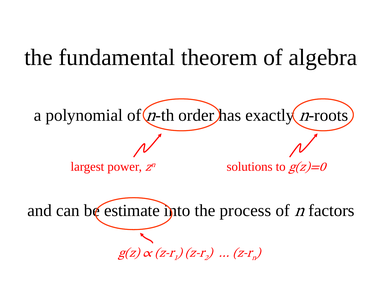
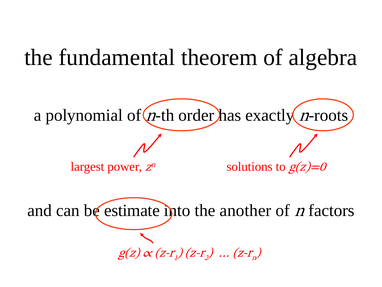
process: process -> another (245, 210)
